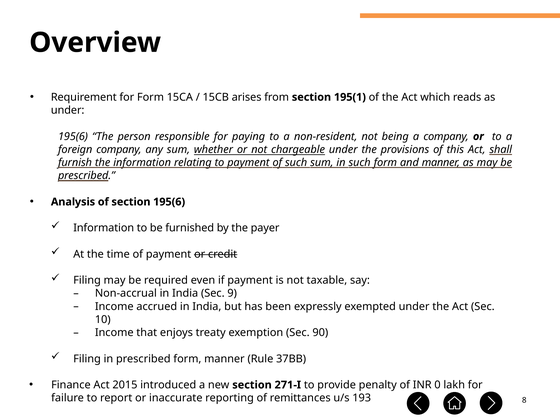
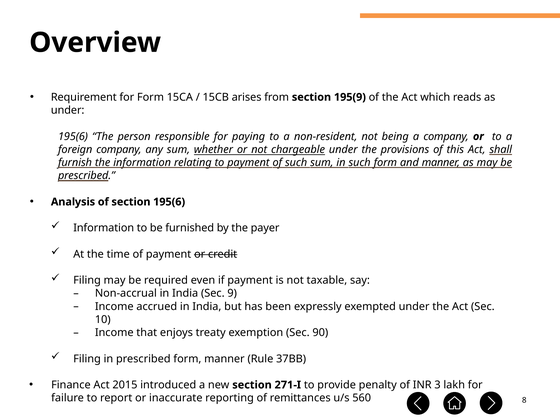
195(1: 195(1 -> 195(9 (350, 97)
0: 0 -> 3 (438, 385)
193: 193 -> 560 (362, 398)
